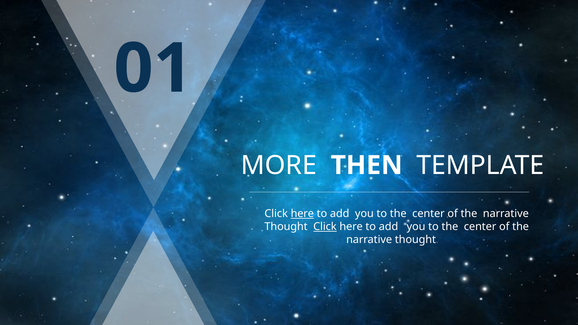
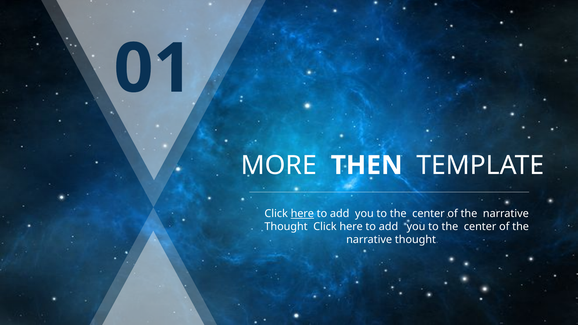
Click underline: present -> none (325, 227)
